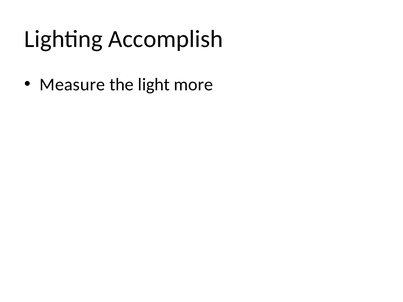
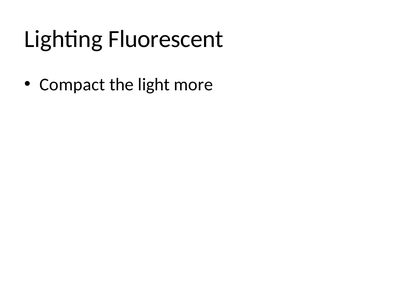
Accomplish: Accomplish -> Fluorescent (166, 39)
Measure: Measure -> Compact (72, 85)
